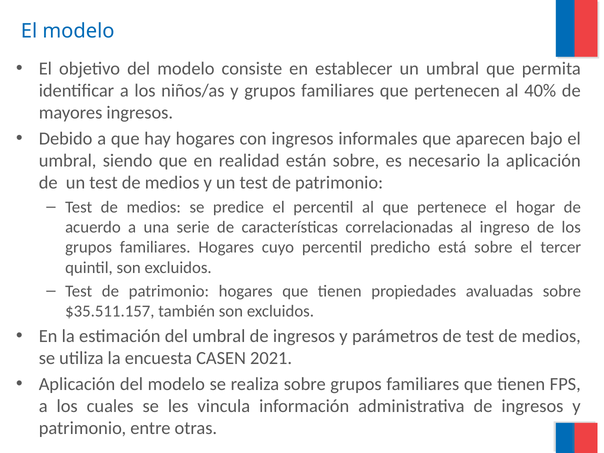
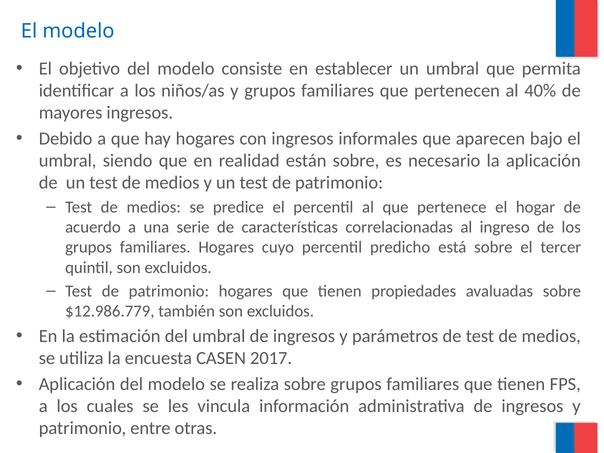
$35.511.157: $35.511.157 -> $12.986.779 (110, 311)
2021: 2021 -> 2017 (271, 358)
